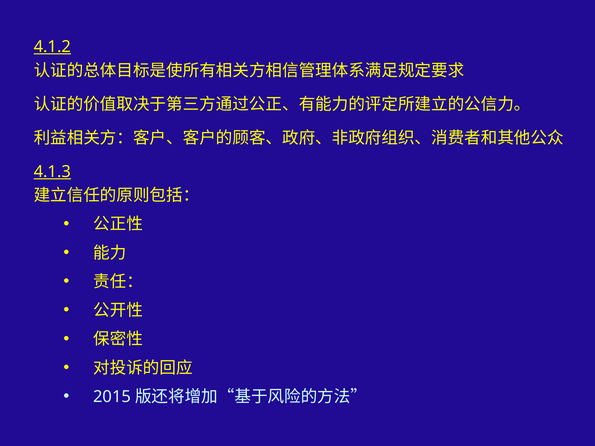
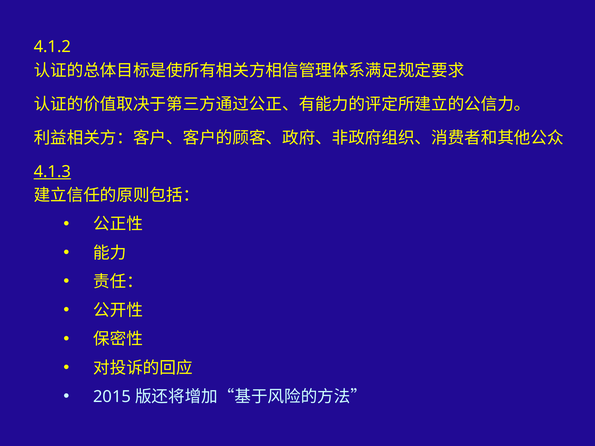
4.1.2 underline: present -> none (52, 47)
